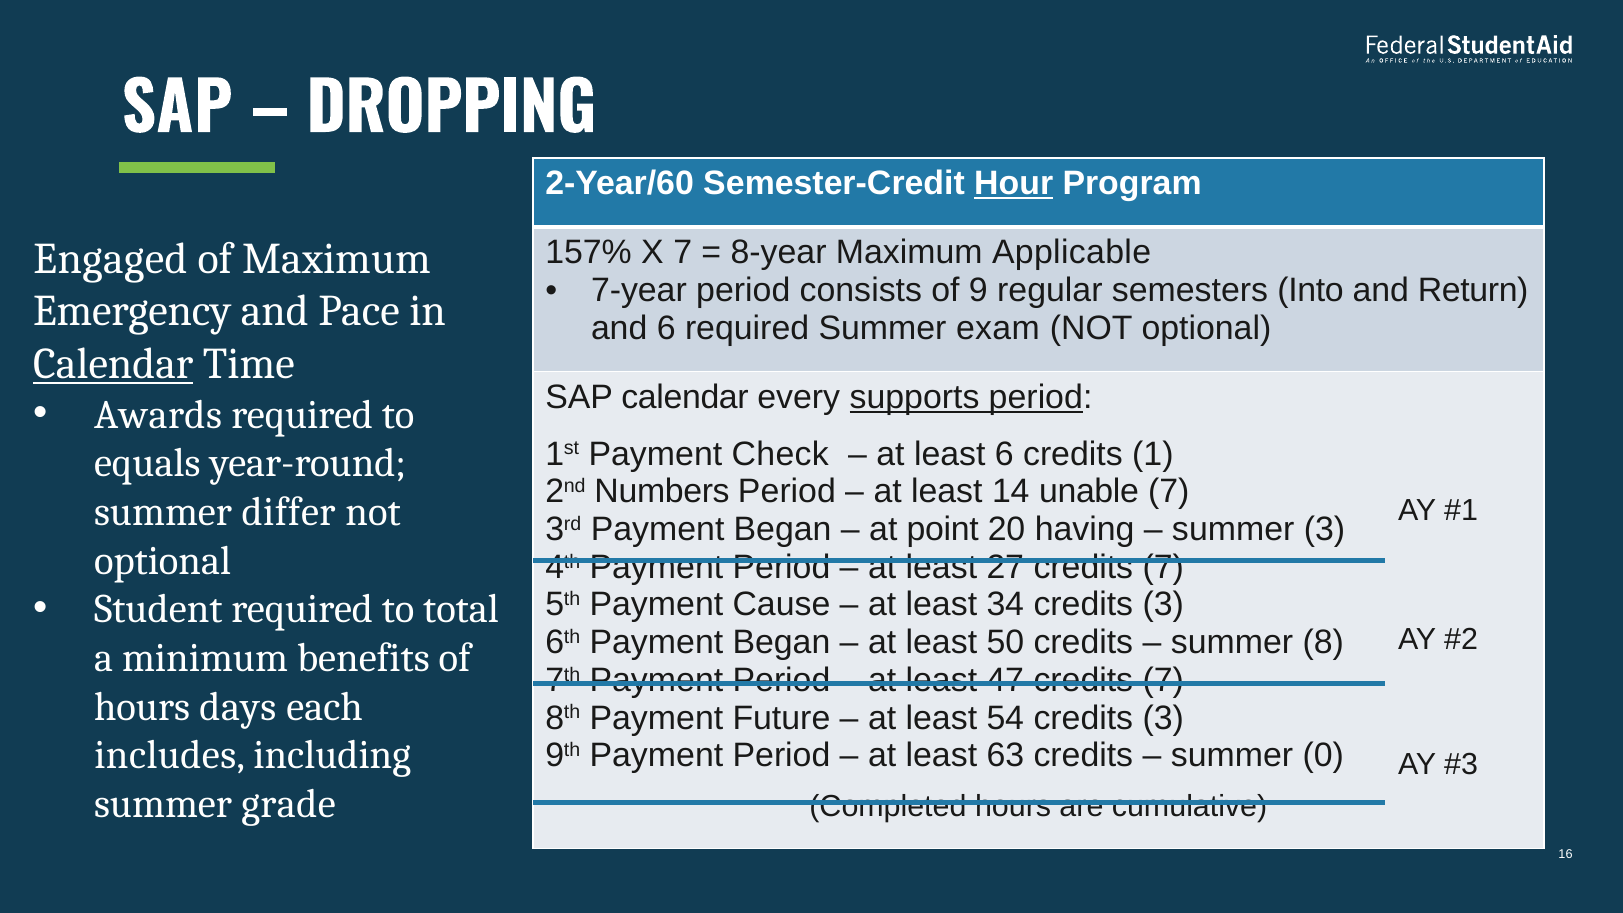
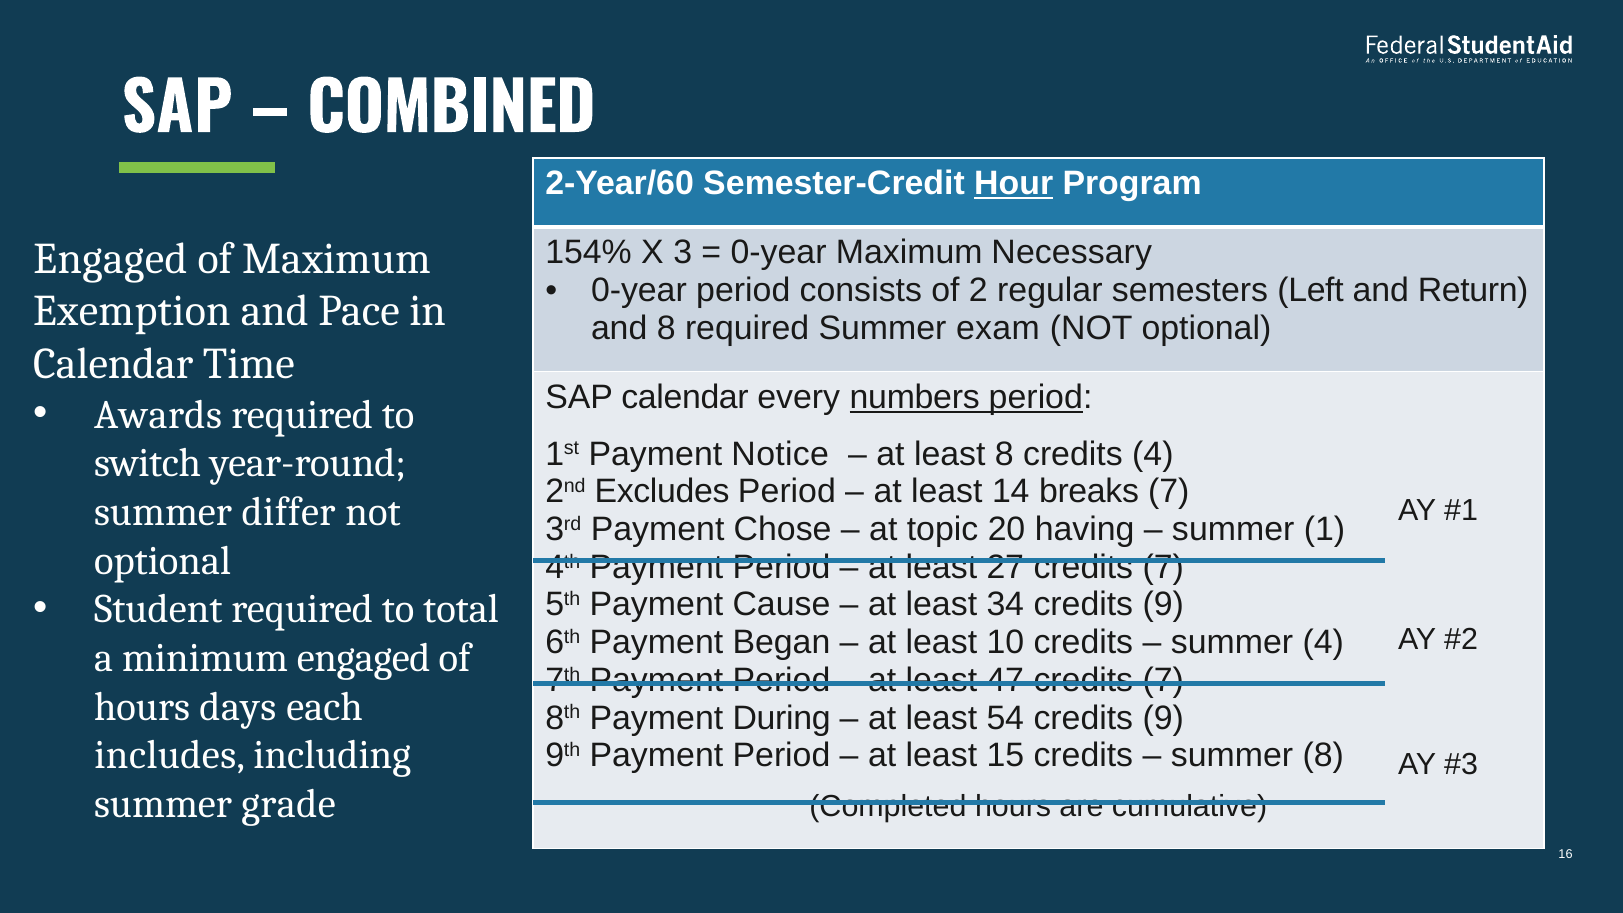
DROPPING: DROPPING -> COMBINED (451, 110)
157%: 157% -> 154% (589, 253)
X 7: 7 -> 3 (683, 253)
8-year: 8-year -> 0-year (779, 253)
Applicable: Applicable -> Necessary (1072, 253)
7-year: 7-year -> 0-year (639, 290)
9: 9 -> 2 (978, 290)
Into: Into -> Left (1310, 290)
Emergency: Emergency -> Exemption (132, 311)
and 6: 6 -> 8 (666, 328)
Calendar underline: present -> none (113, 364)
supports: supports -> numbers (915, 397)
Check: Check -> Notice (780, 454)
least 6: 6 -> 8 (1004, 454)
credits 1: 1 -> 4 (1153, 454)
equals: equals -> switch (148, 463)
Numbers: Numbers -> Excludes (662, 492)
unable: unable -> breaks (1089, 492)
3rd Payment Began: Began -> Chose (783, 529)
point: point -> topic (943, 529)
summer 3: 3 -> 1 (1324, 529)
34 credits 3: 3 -> 9 (1163, 605)
50: 50 -> 10 (1005, 642)
summer 8: 8 -> 4 (1323, 642)
minimum benefits: benefits -> engaged (364, 658)
Future: Future -> During (782, 718)
54 credits 3: 3 -> 9 (1163, 718)
63: 63 -> 15 (1005, 756)
summer 0: 0 -> 8 (1323, 756)
